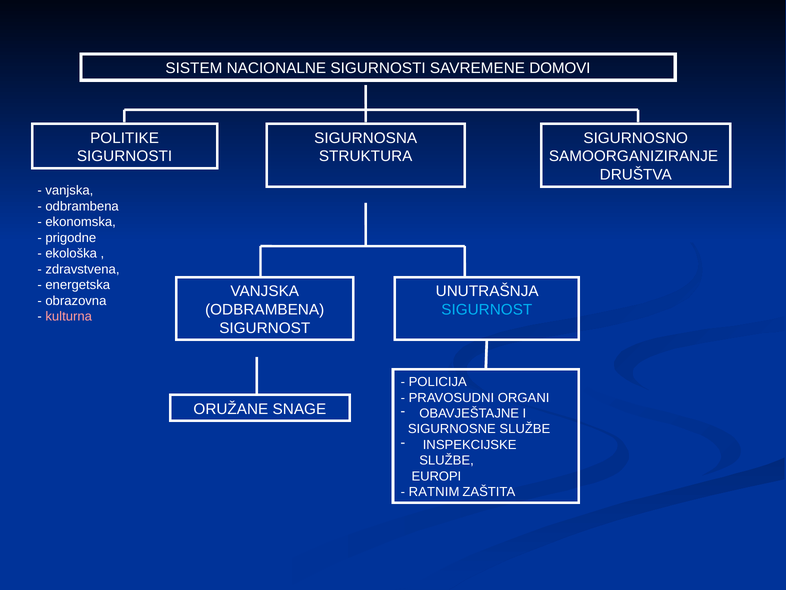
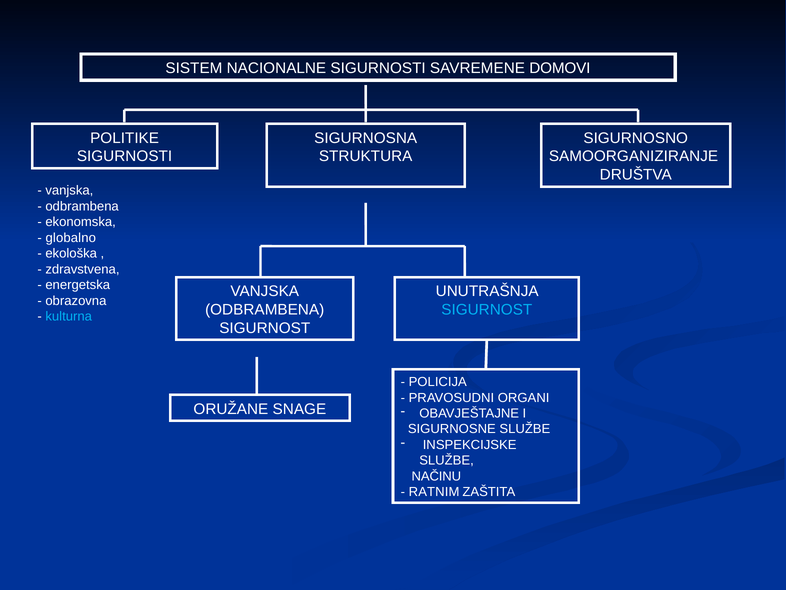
prigodne: prigodne -> globalno (71, 238)
kulturna colour: pink -> light blue (69, 316)
EUROPI: EUROPI -> NAČINU (436, 476)
